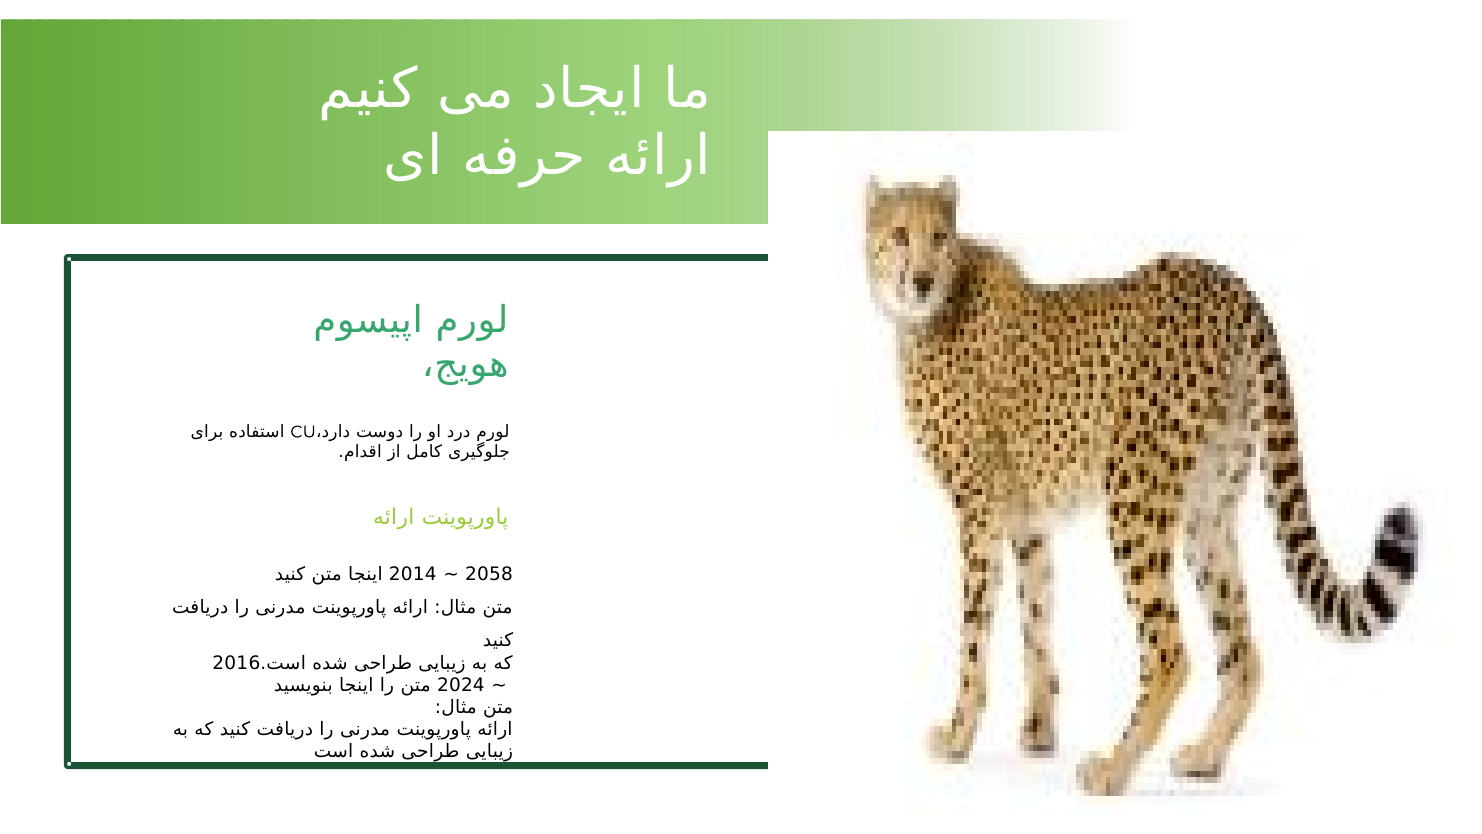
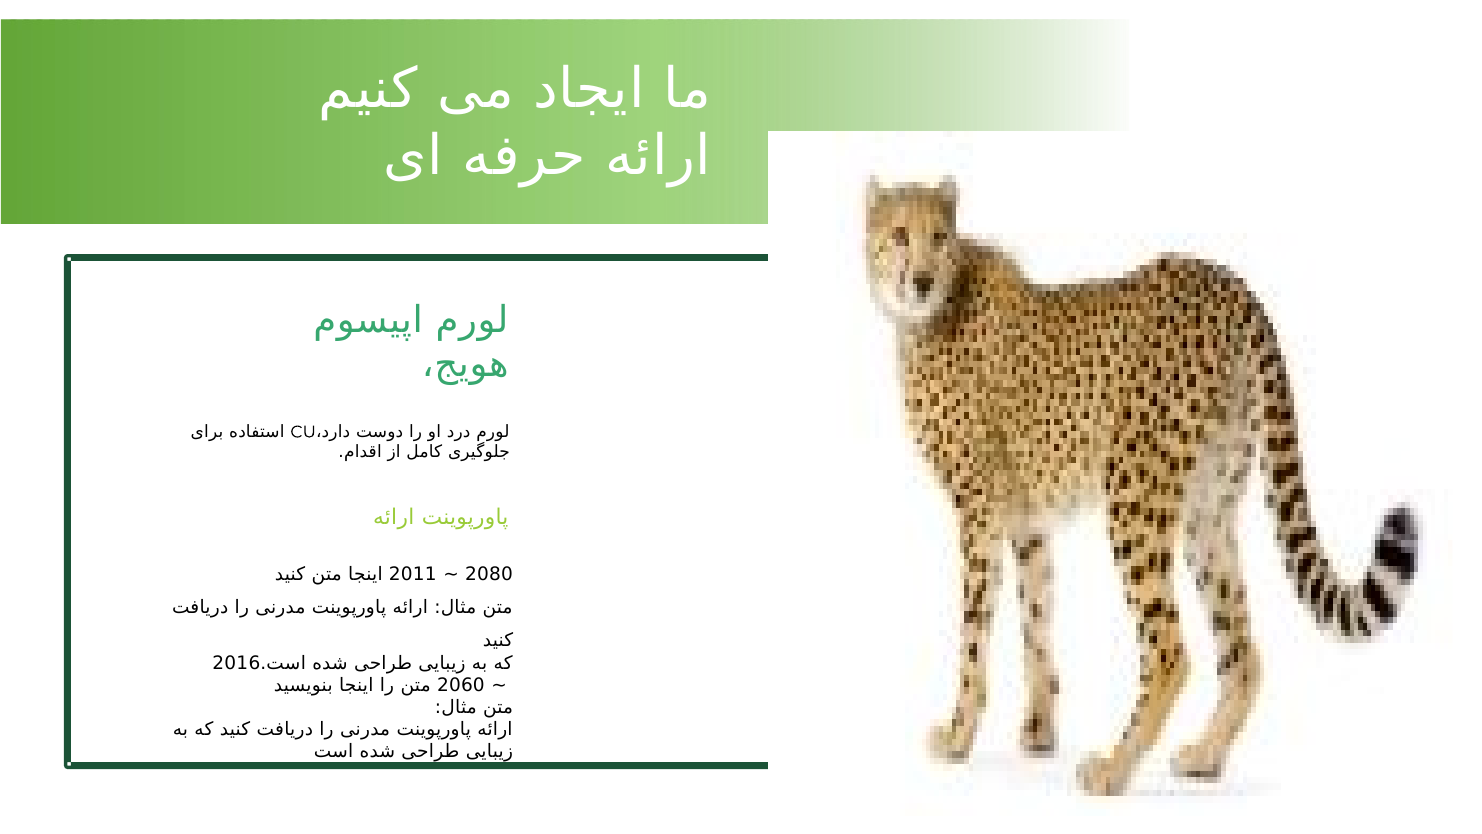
2014: 2014 -> 2011 (413, 574)
2058: 2058 -> 2080 (489, 574)
2024: 2024 -> 2060 (461, 685)
